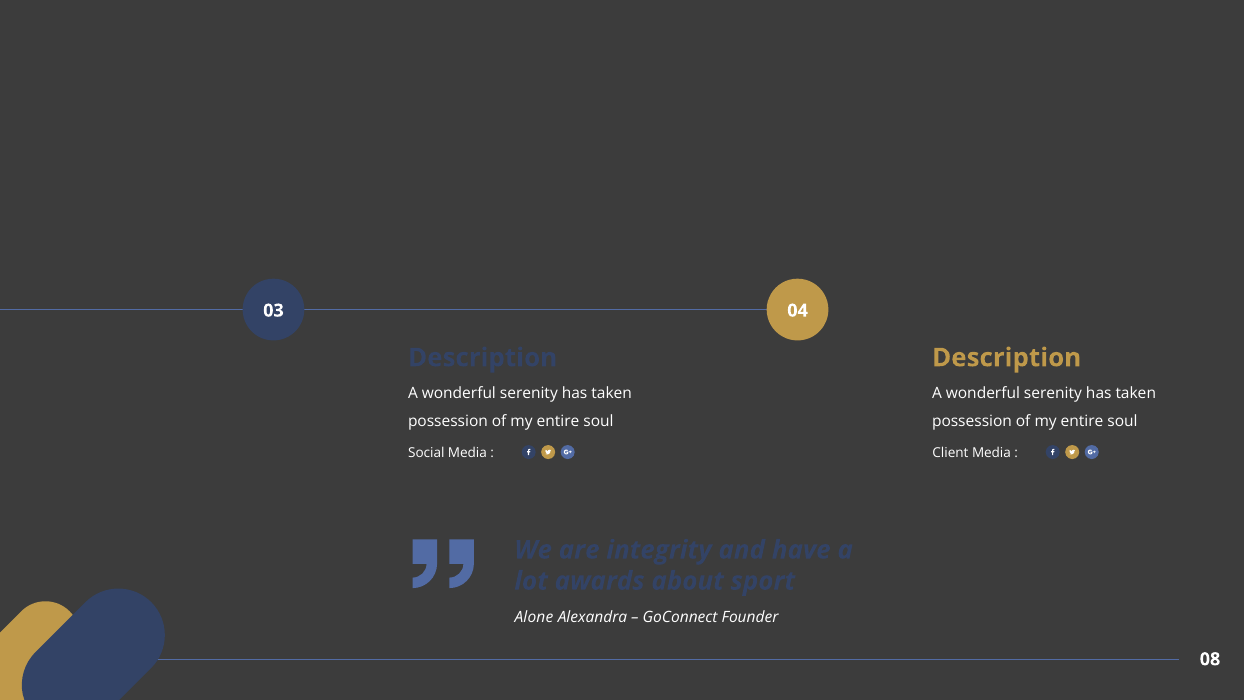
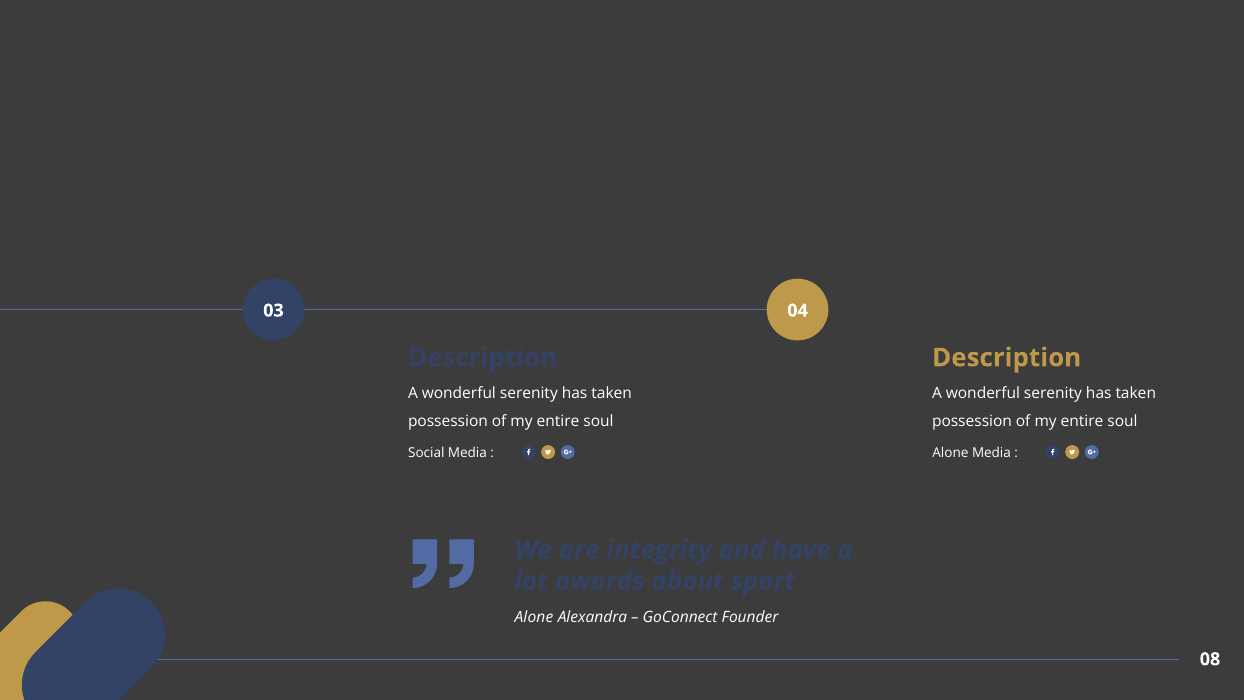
Client: Client -> Alone (950, 453)
